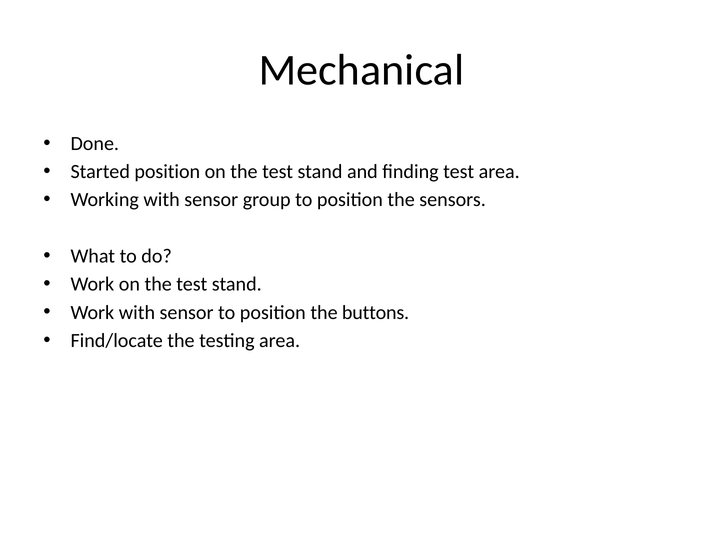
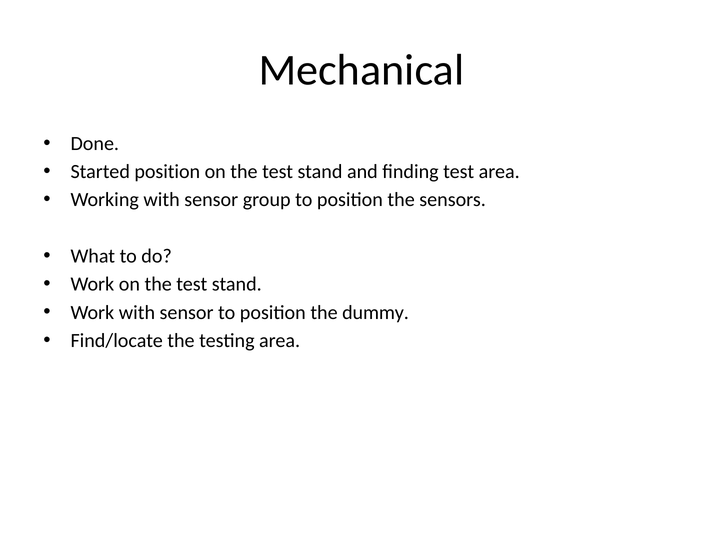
buttons: buttons -> dummy (376, 313)
